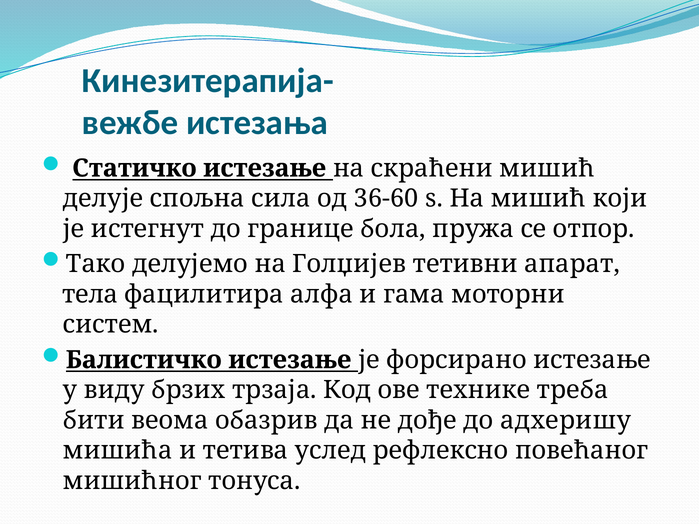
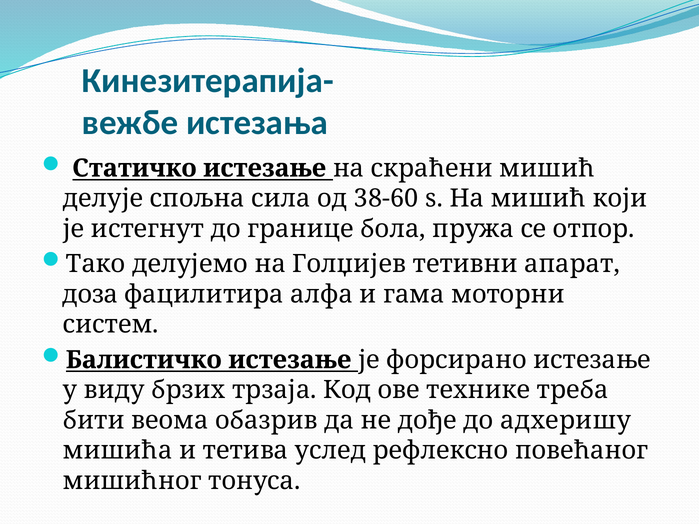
36-60: 36-60 -> 38-60 (386, 199)
тела: тела -> доза (90, 294)
